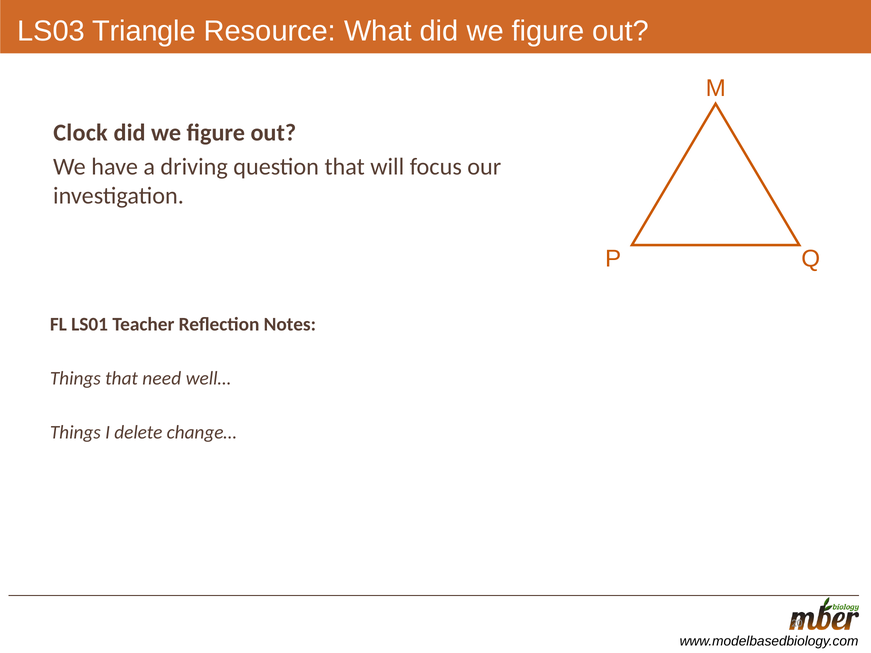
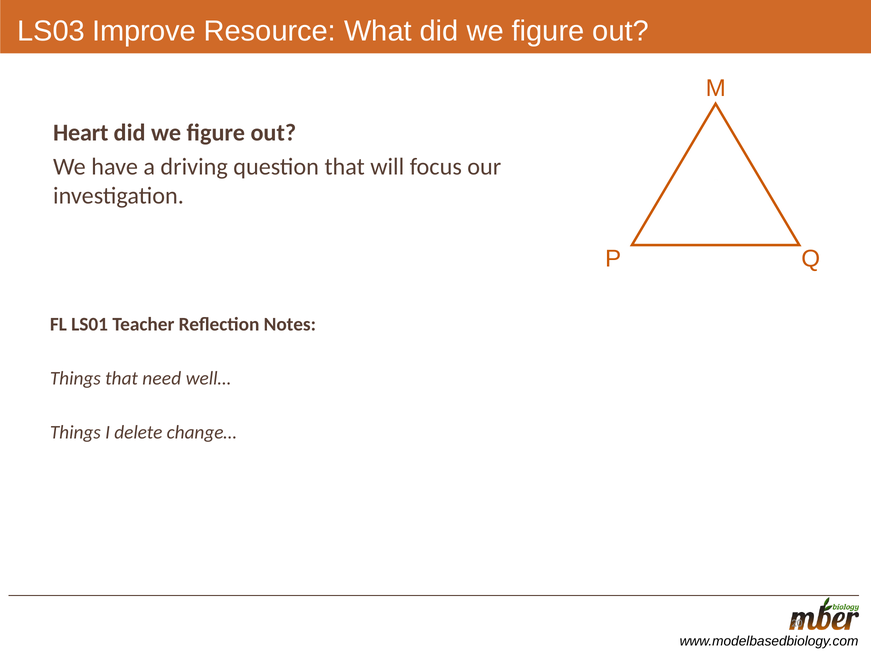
Triangle: Triangle -> Improve (144, 31)
Clock: Clock -> Heart (81, 133)
